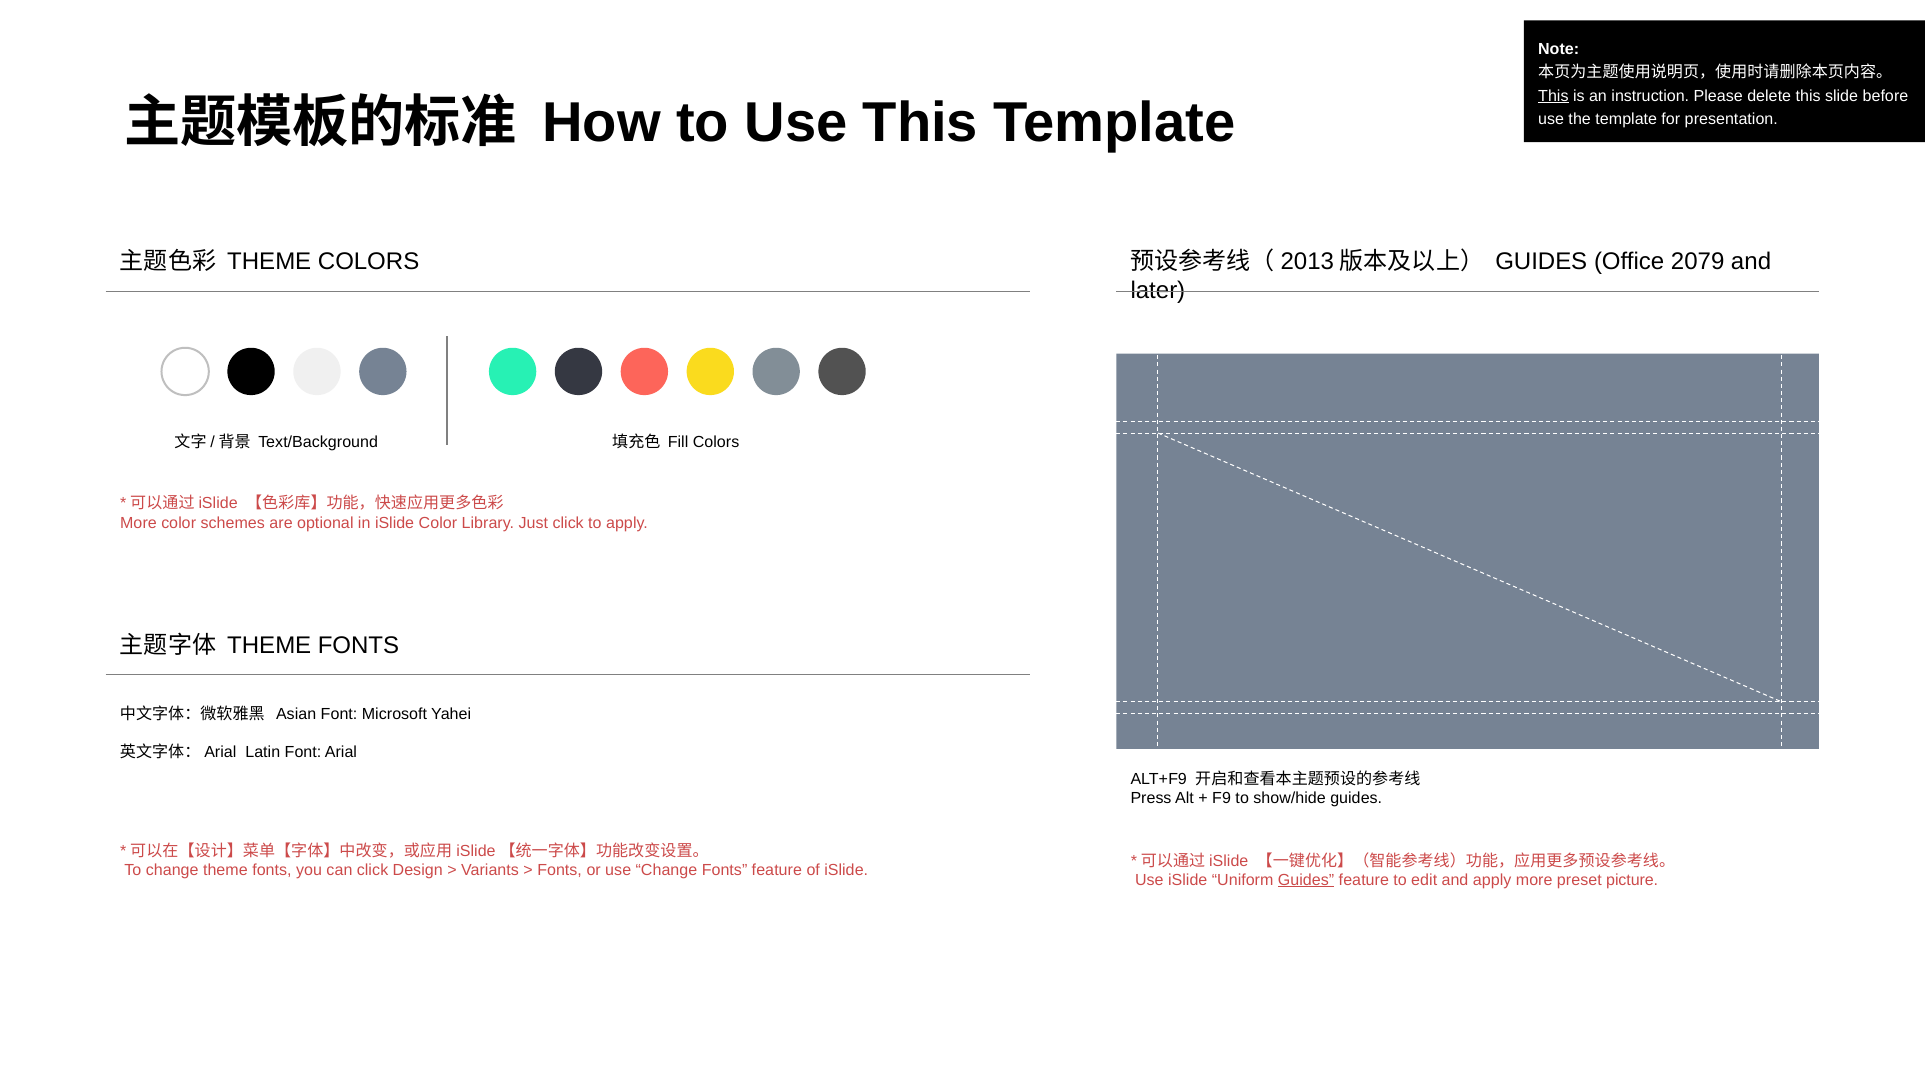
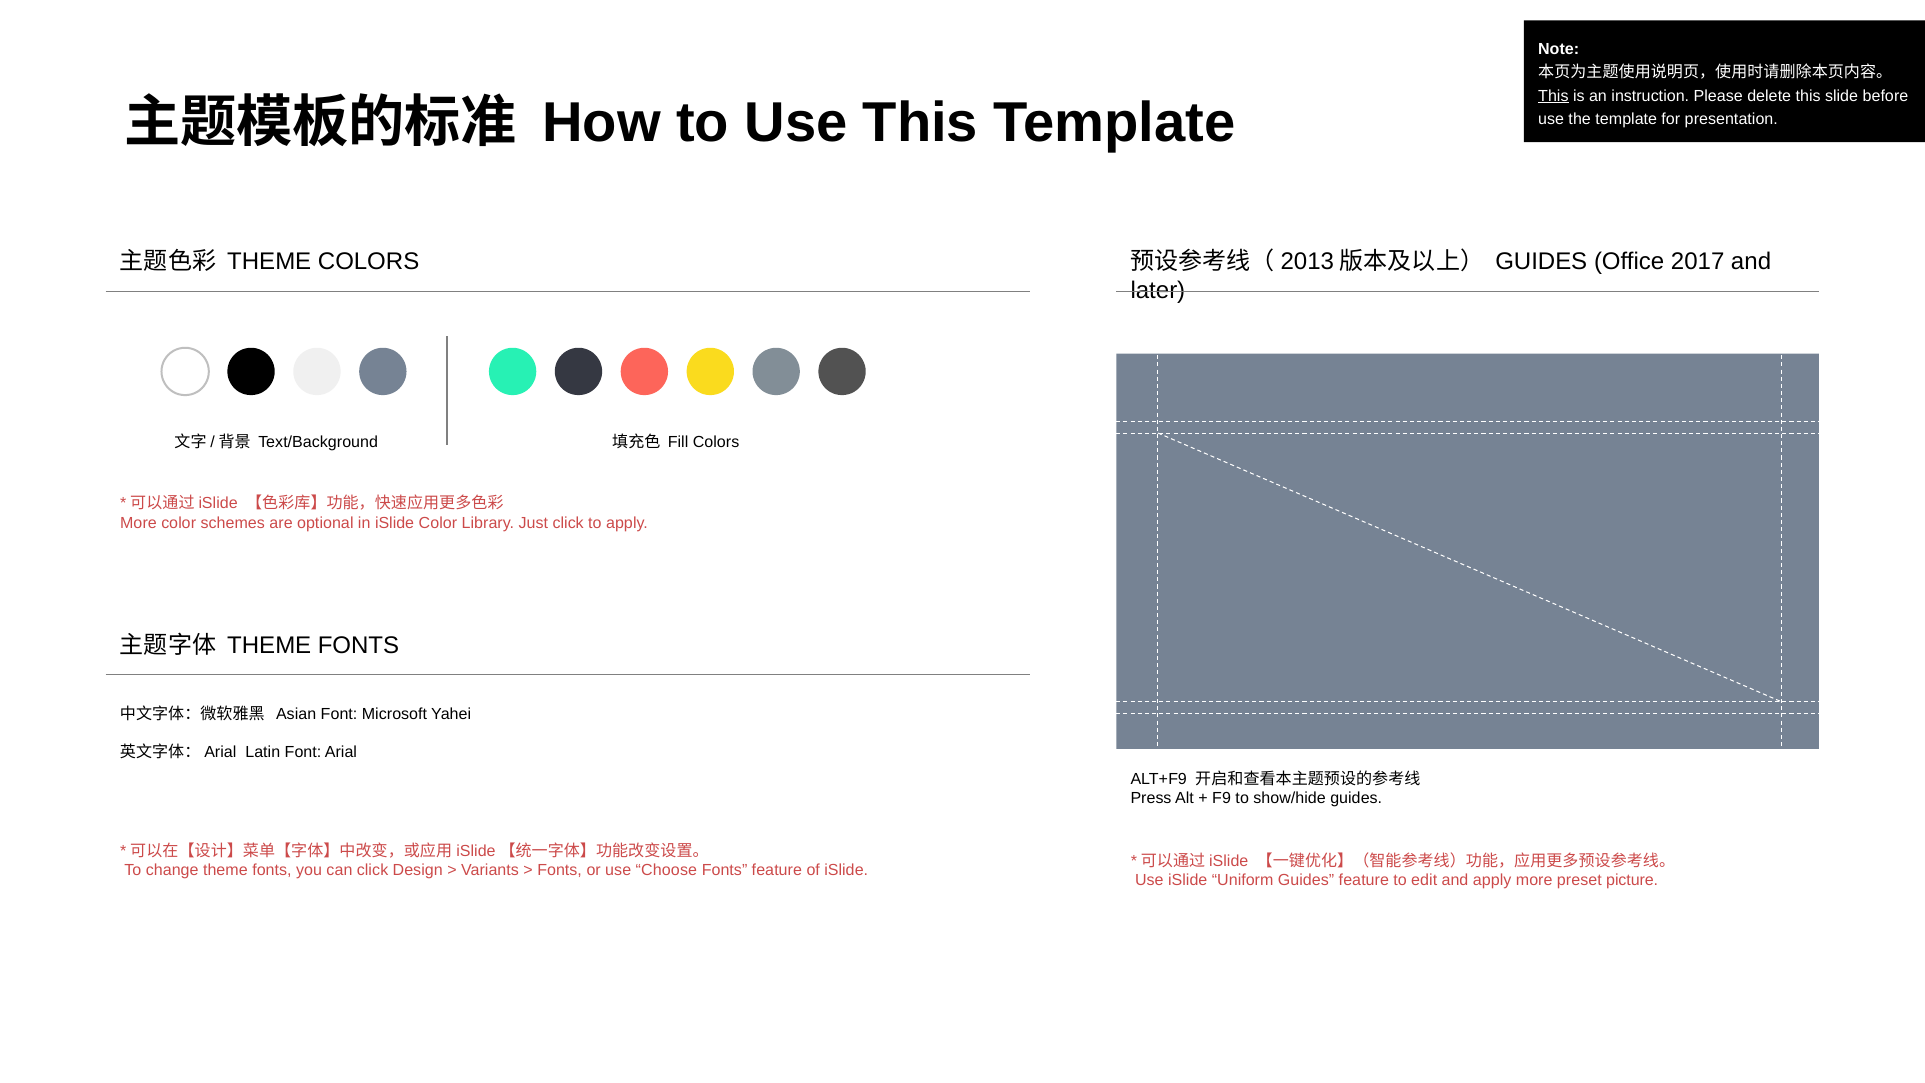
2079: 2079 -> 2017 (1698, 262)
use Change: Change -> Choose (666, 870)
Guides underline: present -> none (1306, 880)
